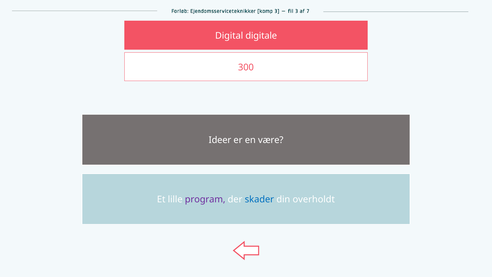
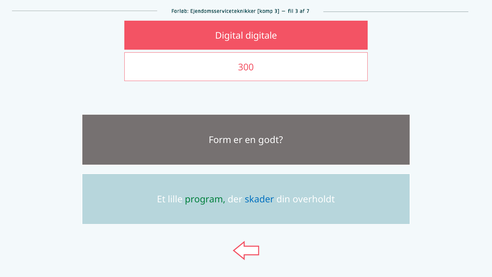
Ideer: Ideer -> Form (220, 140)
være: være -> godt (271, 140)
program colour: purple -> green (205, 199)
